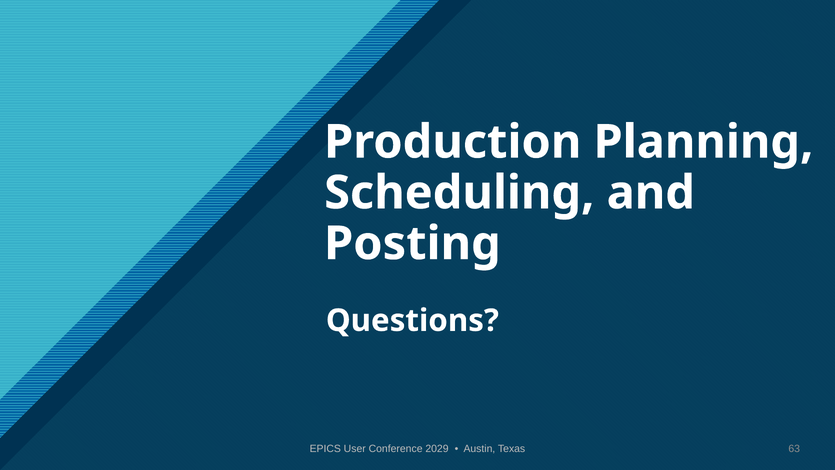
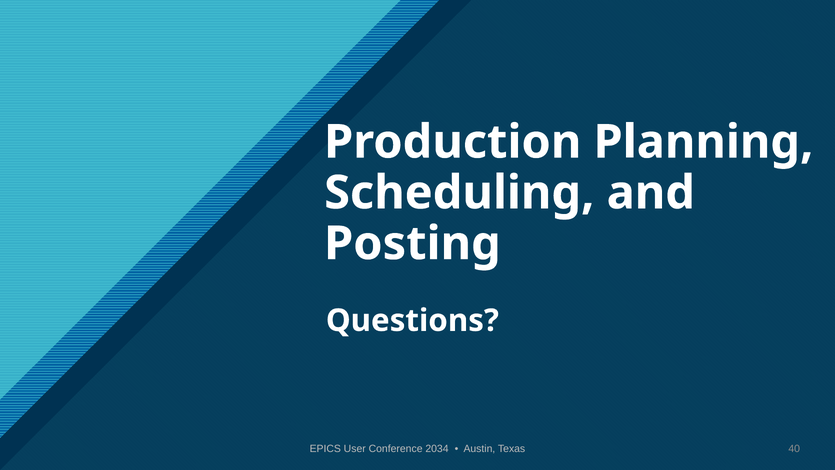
2029: 2029 -> 2034 (437, 449)
63: 63 -> 40 (794, 449)
